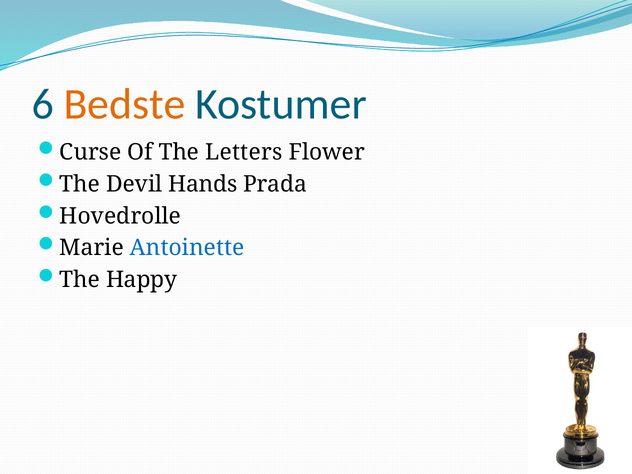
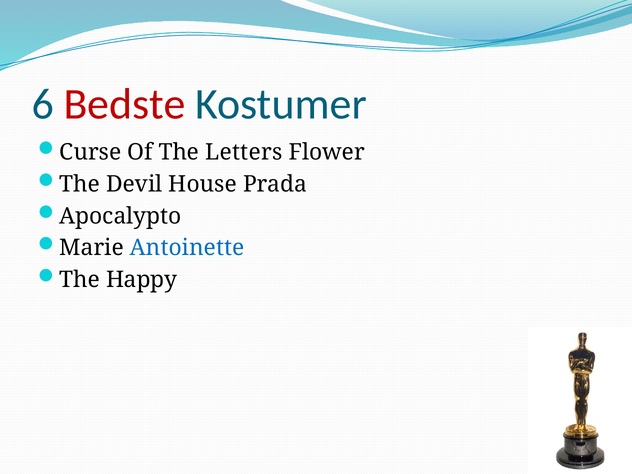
Bedste colour: orange -> red (125, 104)
Hands: Hands -> House (203, 184)
Hovedrolle: Hovedrolle -> Apocalypto (120, 216)
